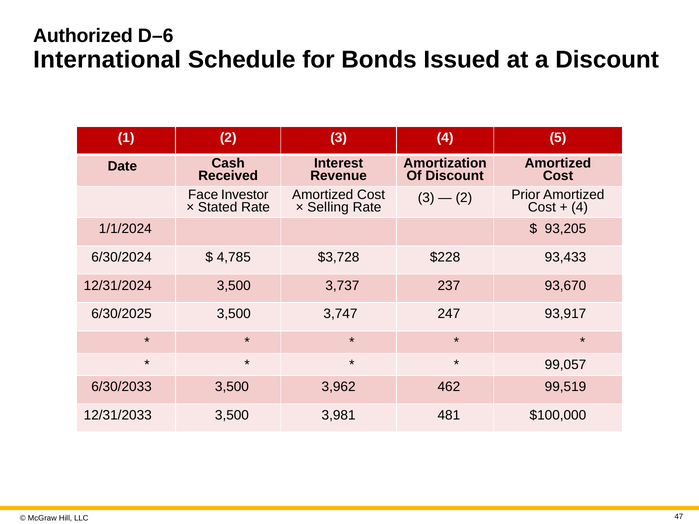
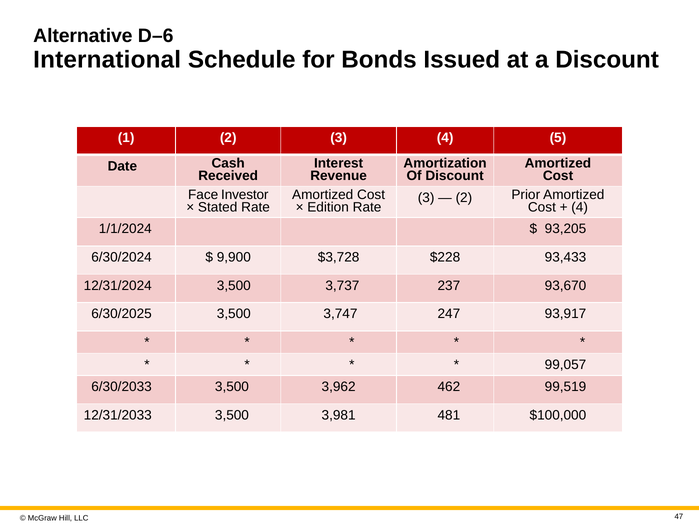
Authorized: Authorized -> Alternative (83, 36)
Selling: Selling -> Edition (328, 207)
4,785: 4,785 -> 9,900 (234, 257)
